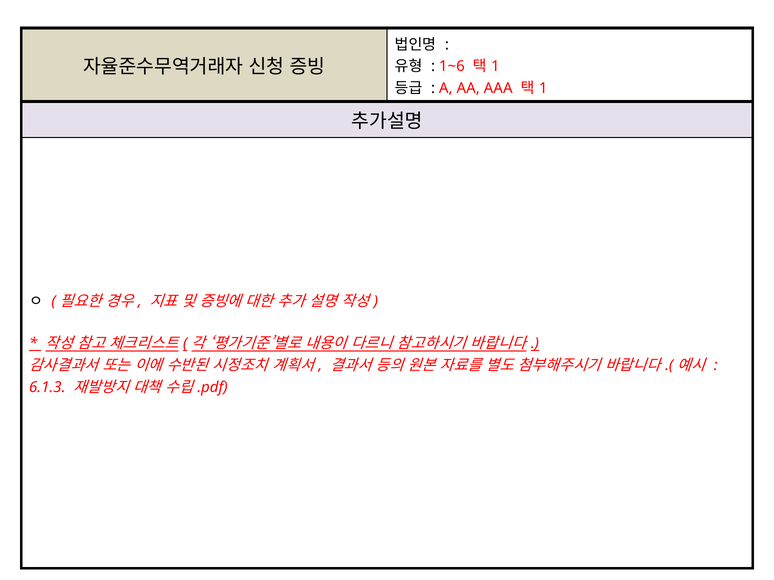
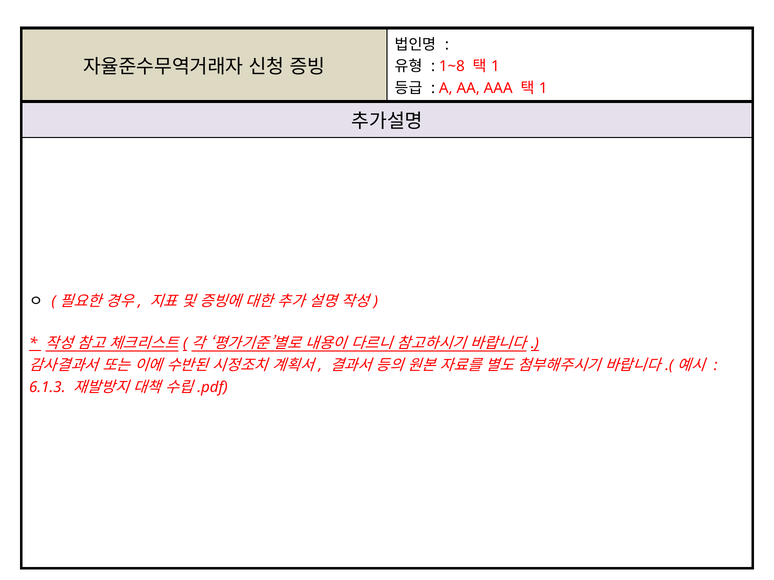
1~6: 1~6 -> 1~8 (452, 67)
